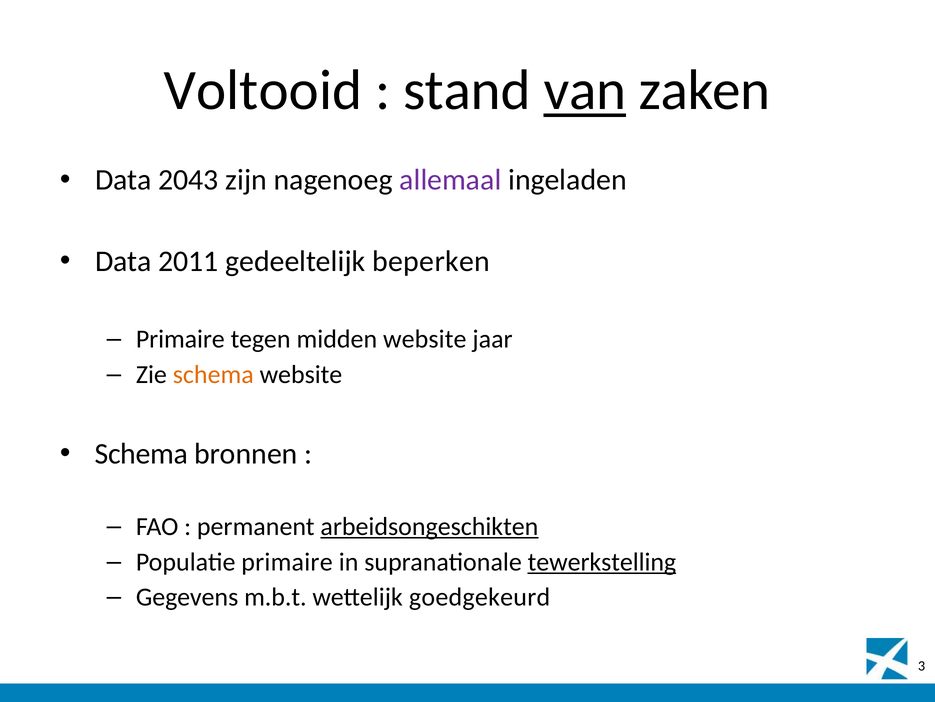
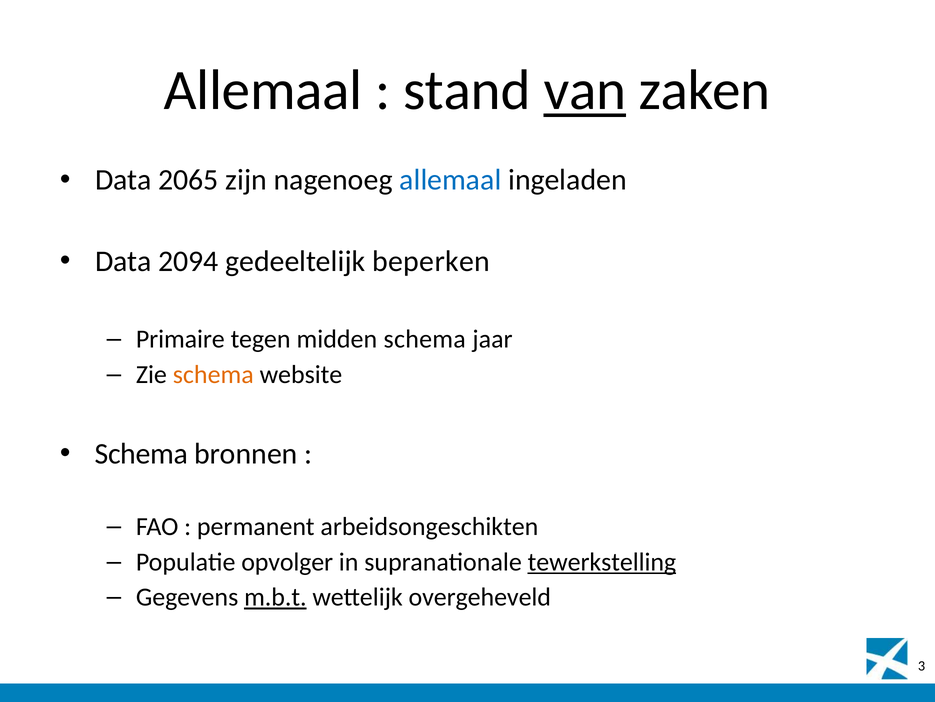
Voltooid: Voltooid -> Allemaal (263, 91)
2043: 2043 -> 2065 (188, 180)
allemaal colour: purple -> blue (450, 180)
2011: 2011 -> 2094 (188, 261)
midden website: website -> schema (425, 339)
arbeidsongeschikten underline: present -> none (429, 526)
Populatie primaire: primaire -> opvolger (287, 561)
m.b.t underline: none -> present (275, 597)
goedgekeurd: goedgekeurd -> overgeheveld (480, 597)
